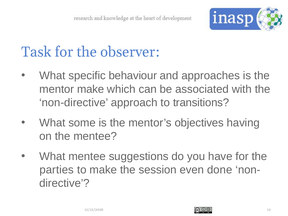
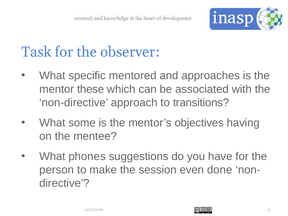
behaviour: behaviour -> mentored (133, 76)
mentor make: make -> these (91, 89)
What mentee: mentee -> phones (87, 156)
parties: parties -> person (57, 170)
